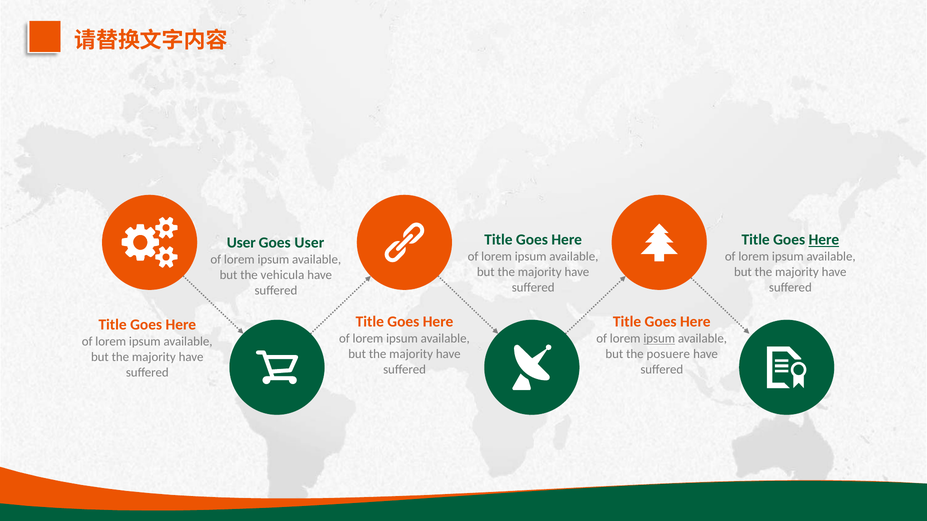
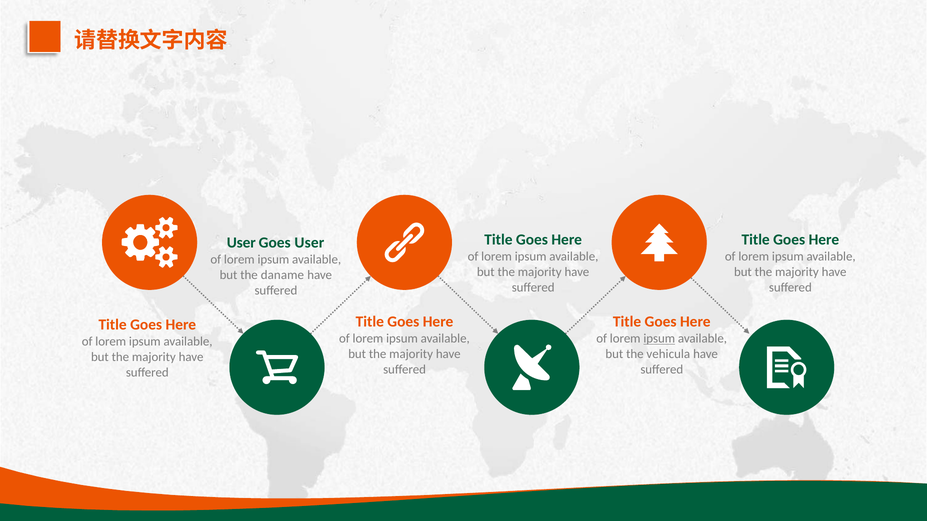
Here underline: present -> none (824, 240)
vehicula: vehicula -> daname (282, 275)
posuere: posuere -> vehicula (668, 354)
